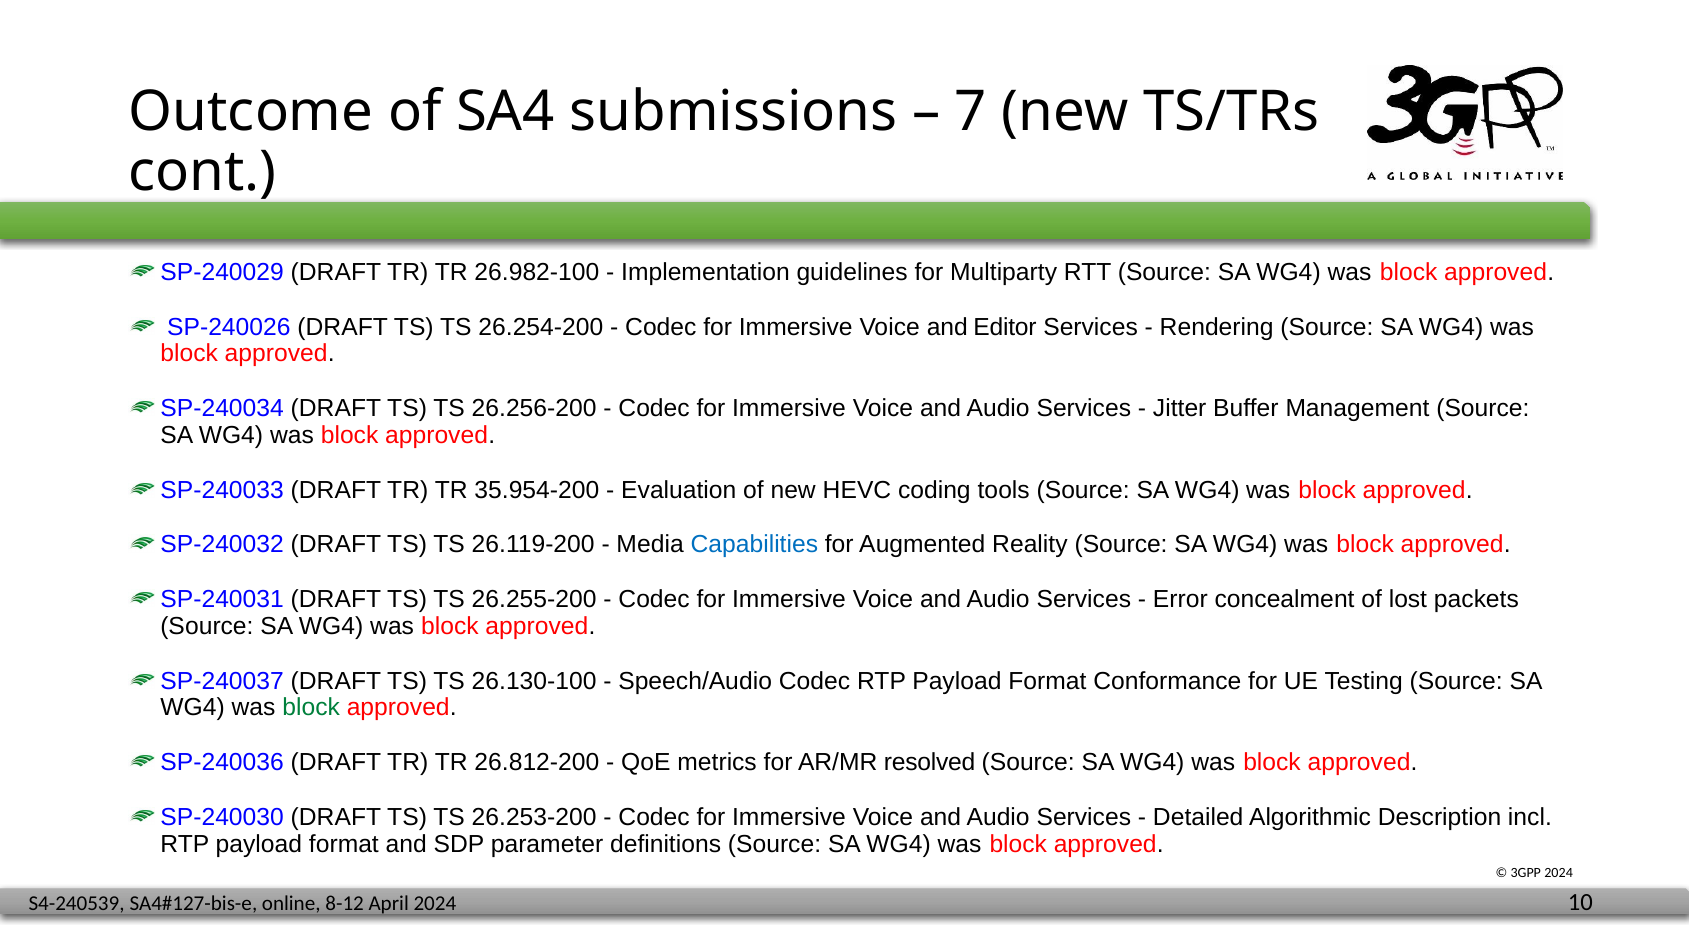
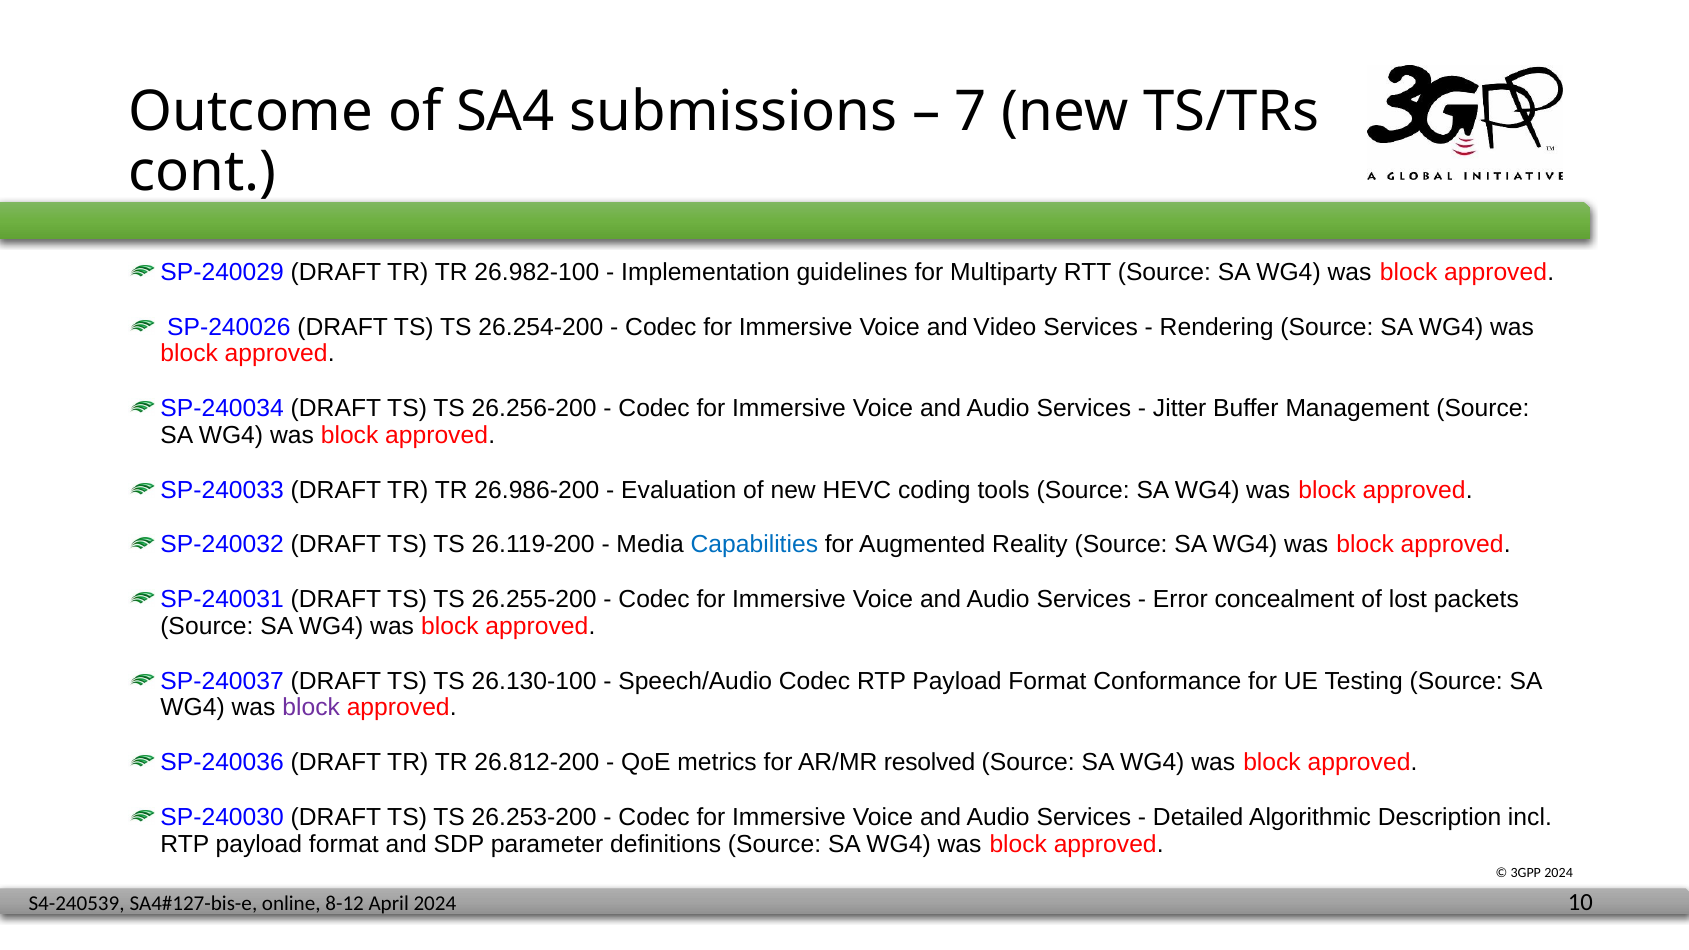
Editor: Editor -> Video (1005, 327)
35.954-200: 35.954-200 -> 26.986-200 (537, 490)
block colour: green -> purple (311, 708)
